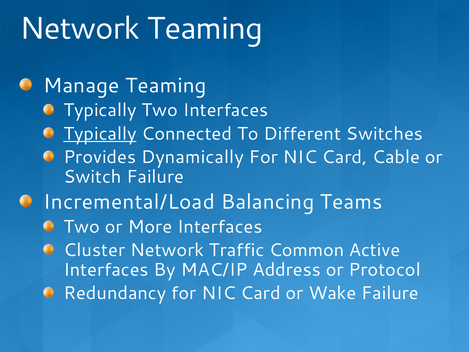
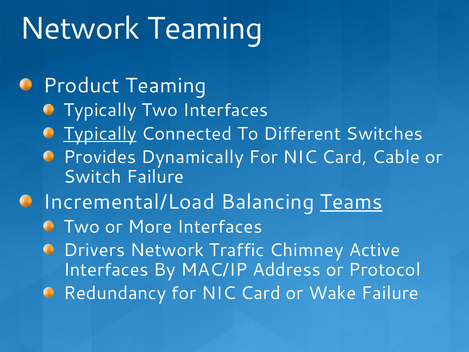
Manage: Manage -> Product (81, 85)
Teams underline: none -> present (351, 202)
Cluster: Cluster -> Drivers (94, 250)
Common: Common -> Chimney (307, 250)
